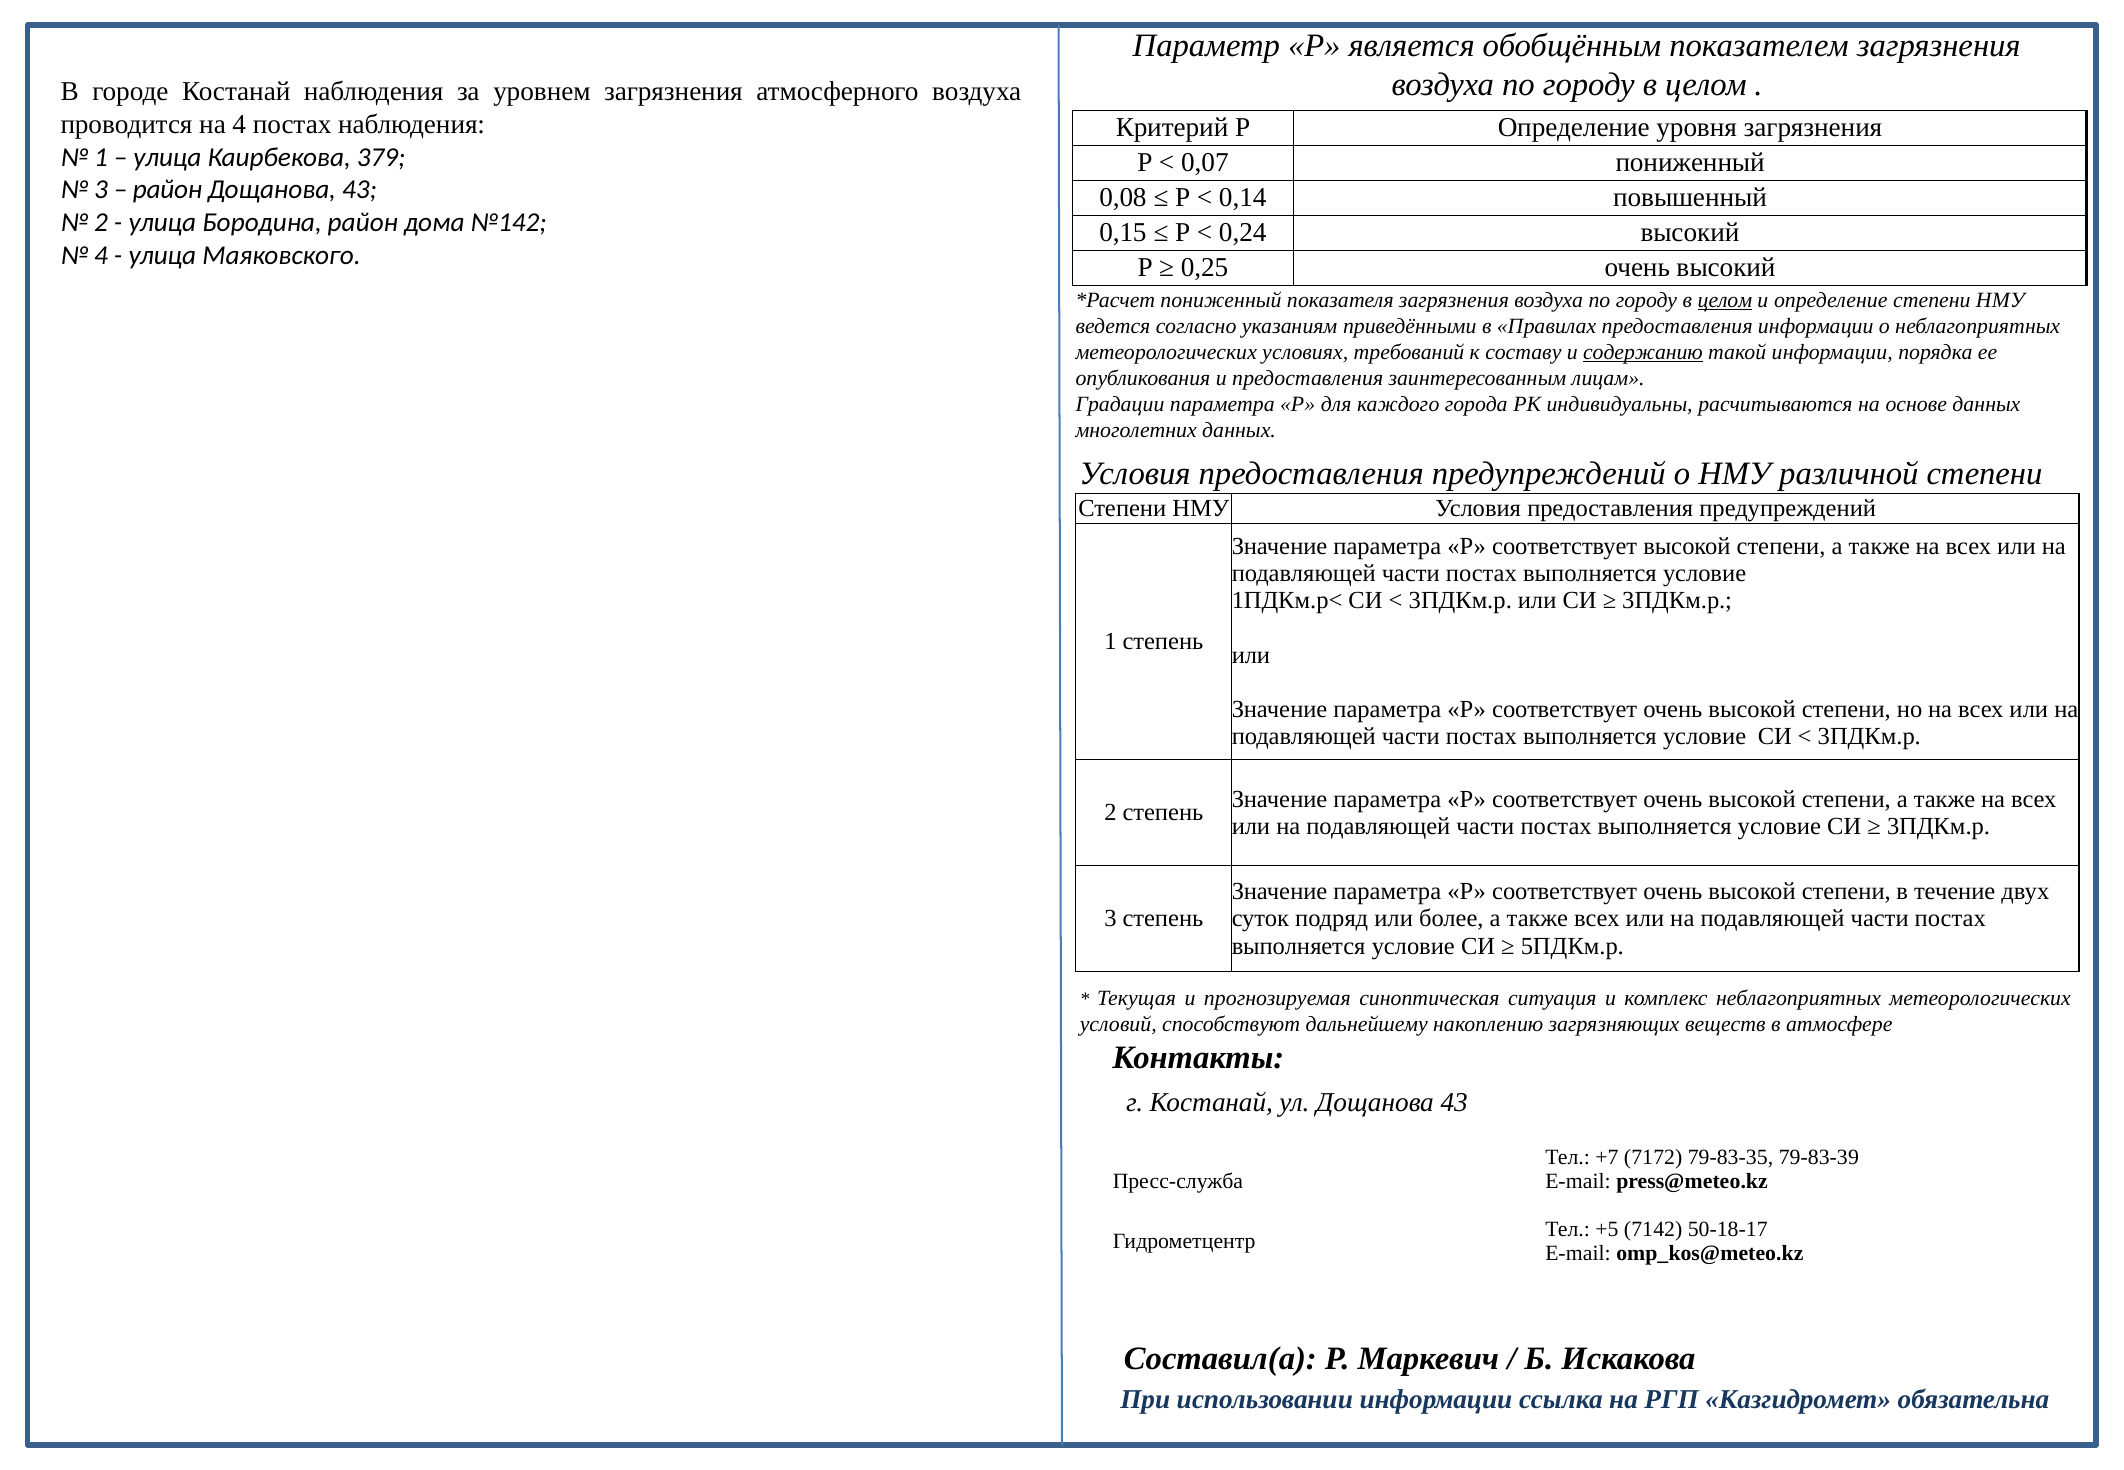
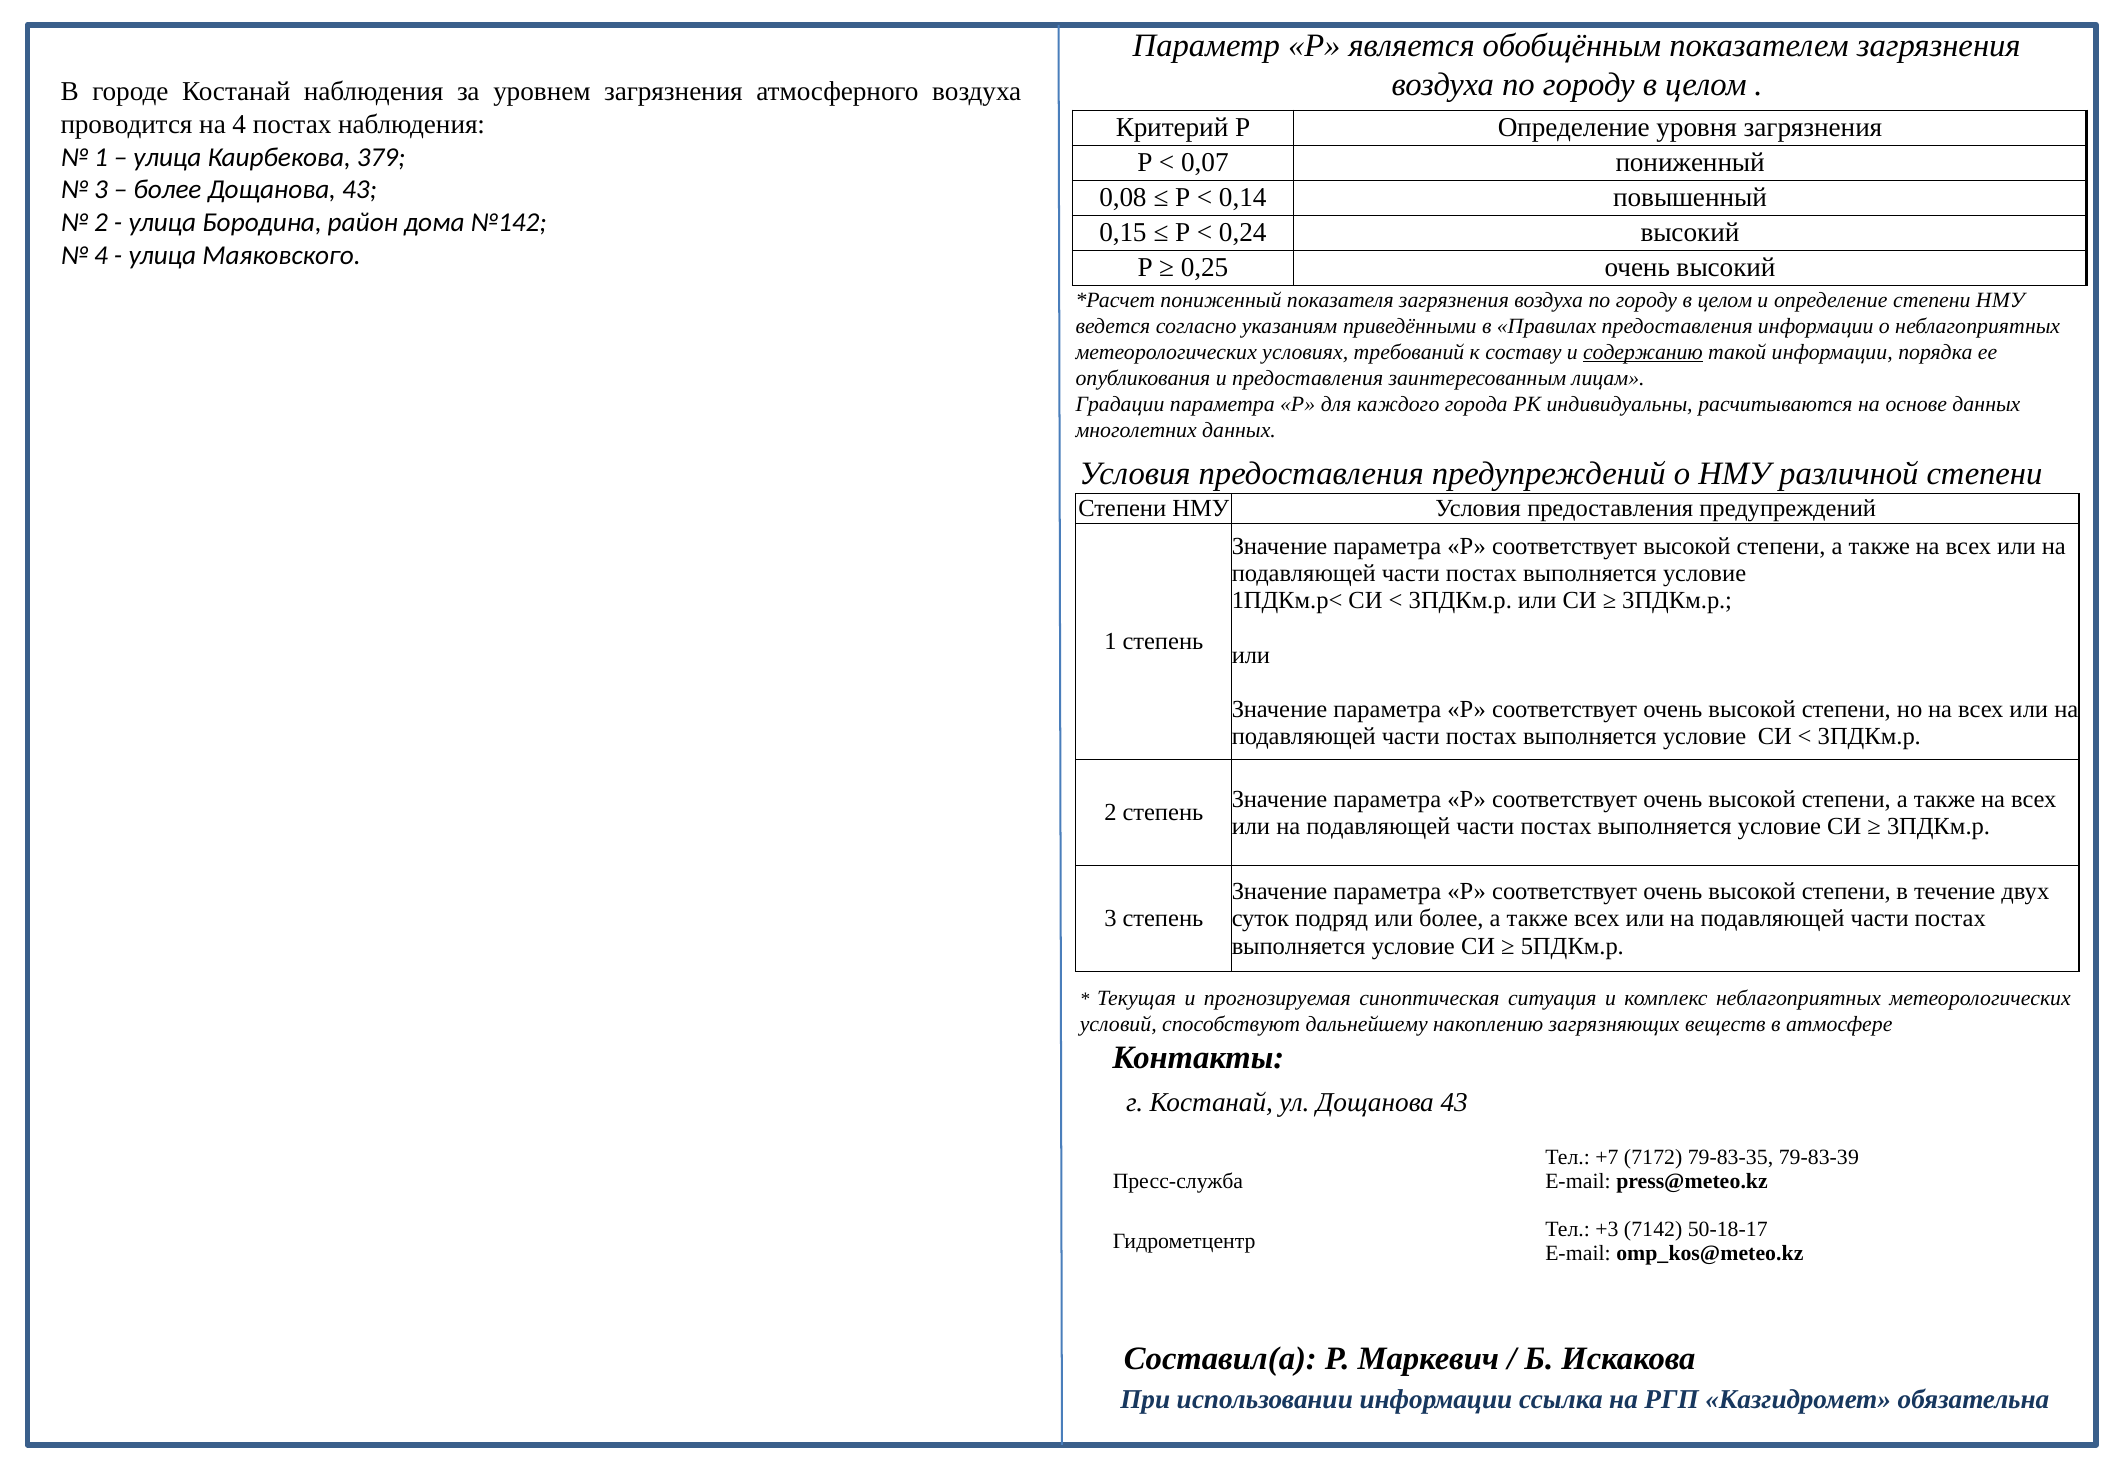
район: район -> более (167, 190)
целом underline: present -> none (1725, 300)
+5: +5 -> +3 (1607, 1230)
